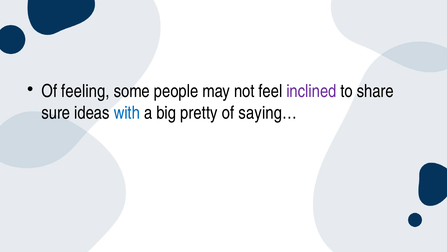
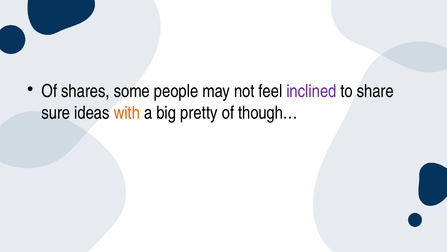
feeling: feeling -> shares (85, 91)
with colour: blue -> orange (127, 113)
saying…: saying… -> though… (268, 113)
